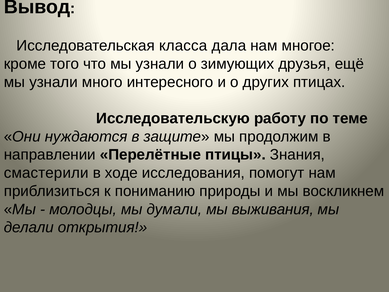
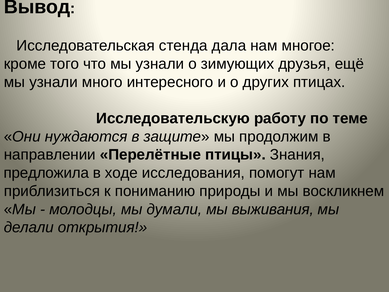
класса: класса -> стенда (183, 46)
смастерили: смастерили -> предложила (46, 173)
